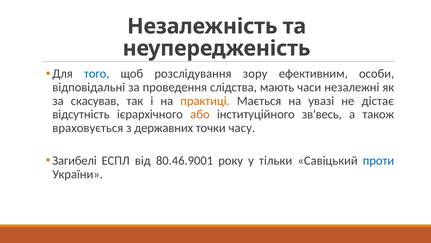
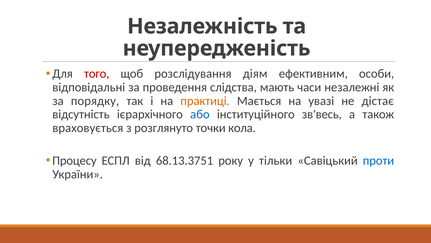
того colour: blue -> red (97, 74)
зору: зору -> діям (255, 74)
скасував: скасував -> порядку (95, 101)
або colour: orange -> blue (200, 114)
державних: державних -> розглянуто (164, 128)
часу: часу -> кола (242, 128)
Загибелі: Загибелі -> Процесу (74, 160)
80.46.9001: 80.46.9001 -> 68.13.3751 (185, 160)
